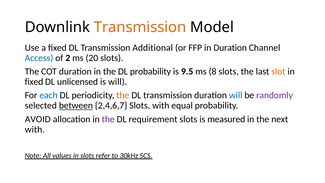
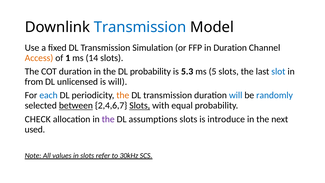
Transmission colour: orange -> blue (140, 27)
Additional: Additional -> Simulation (153, 48)
Access colour: blue -> orange (39, 58)
2: 2 -> 1 (68, 58)
20: 20 -> 14 (92, 58)
9.5: 9.5 -> 5.3 (187, 71)
8: 8 -> 5 (213, 71)
slot colour: orange -> blue (278, 71)
fixed: fixed -> from (34, 82)
randomly colour: purple -> blue (275, 95)
Slots underline: none -> present (140, 105)
AVOID: AVOID -> CHECK (38, 119)
requirement: requirement -> assumptions (153, 119)
measured: measured -> introduce (226, 119)
with: with -> used (35, 129)
